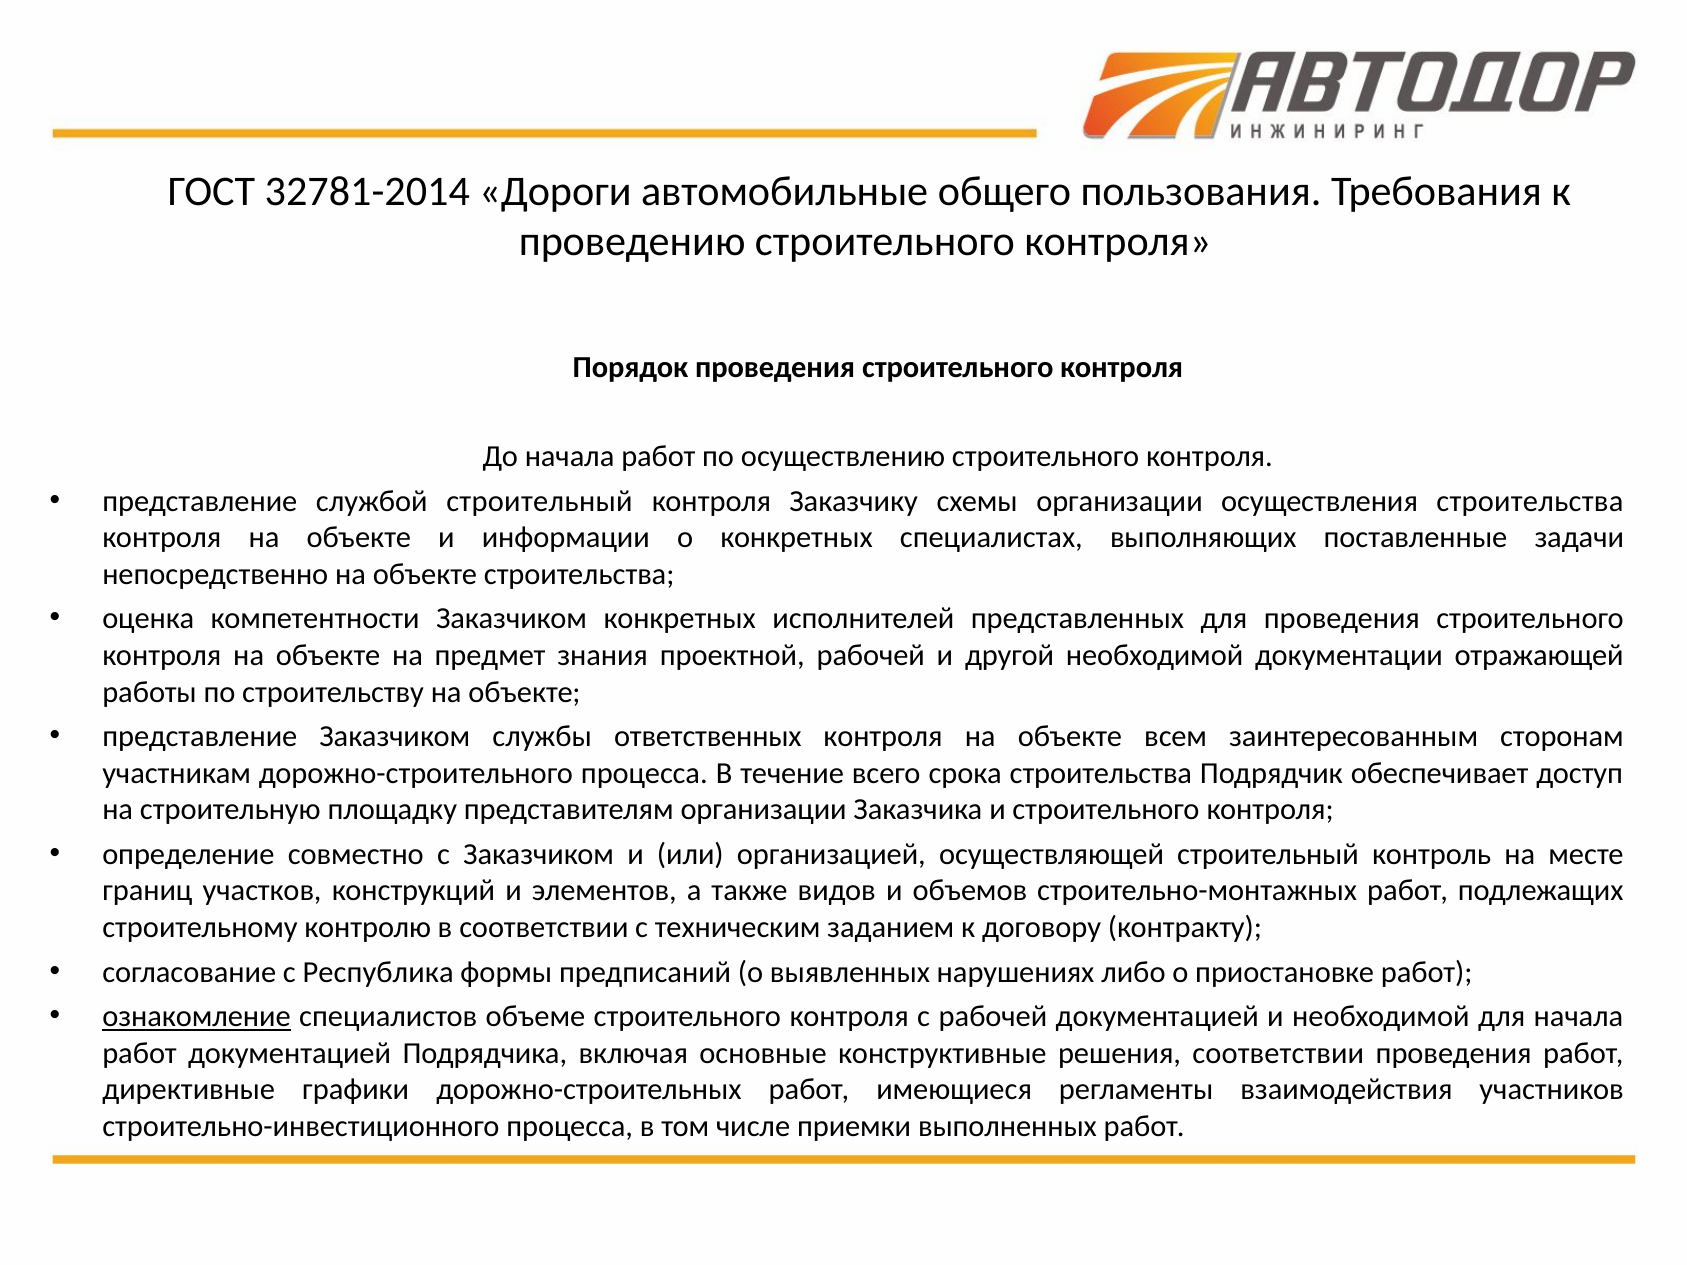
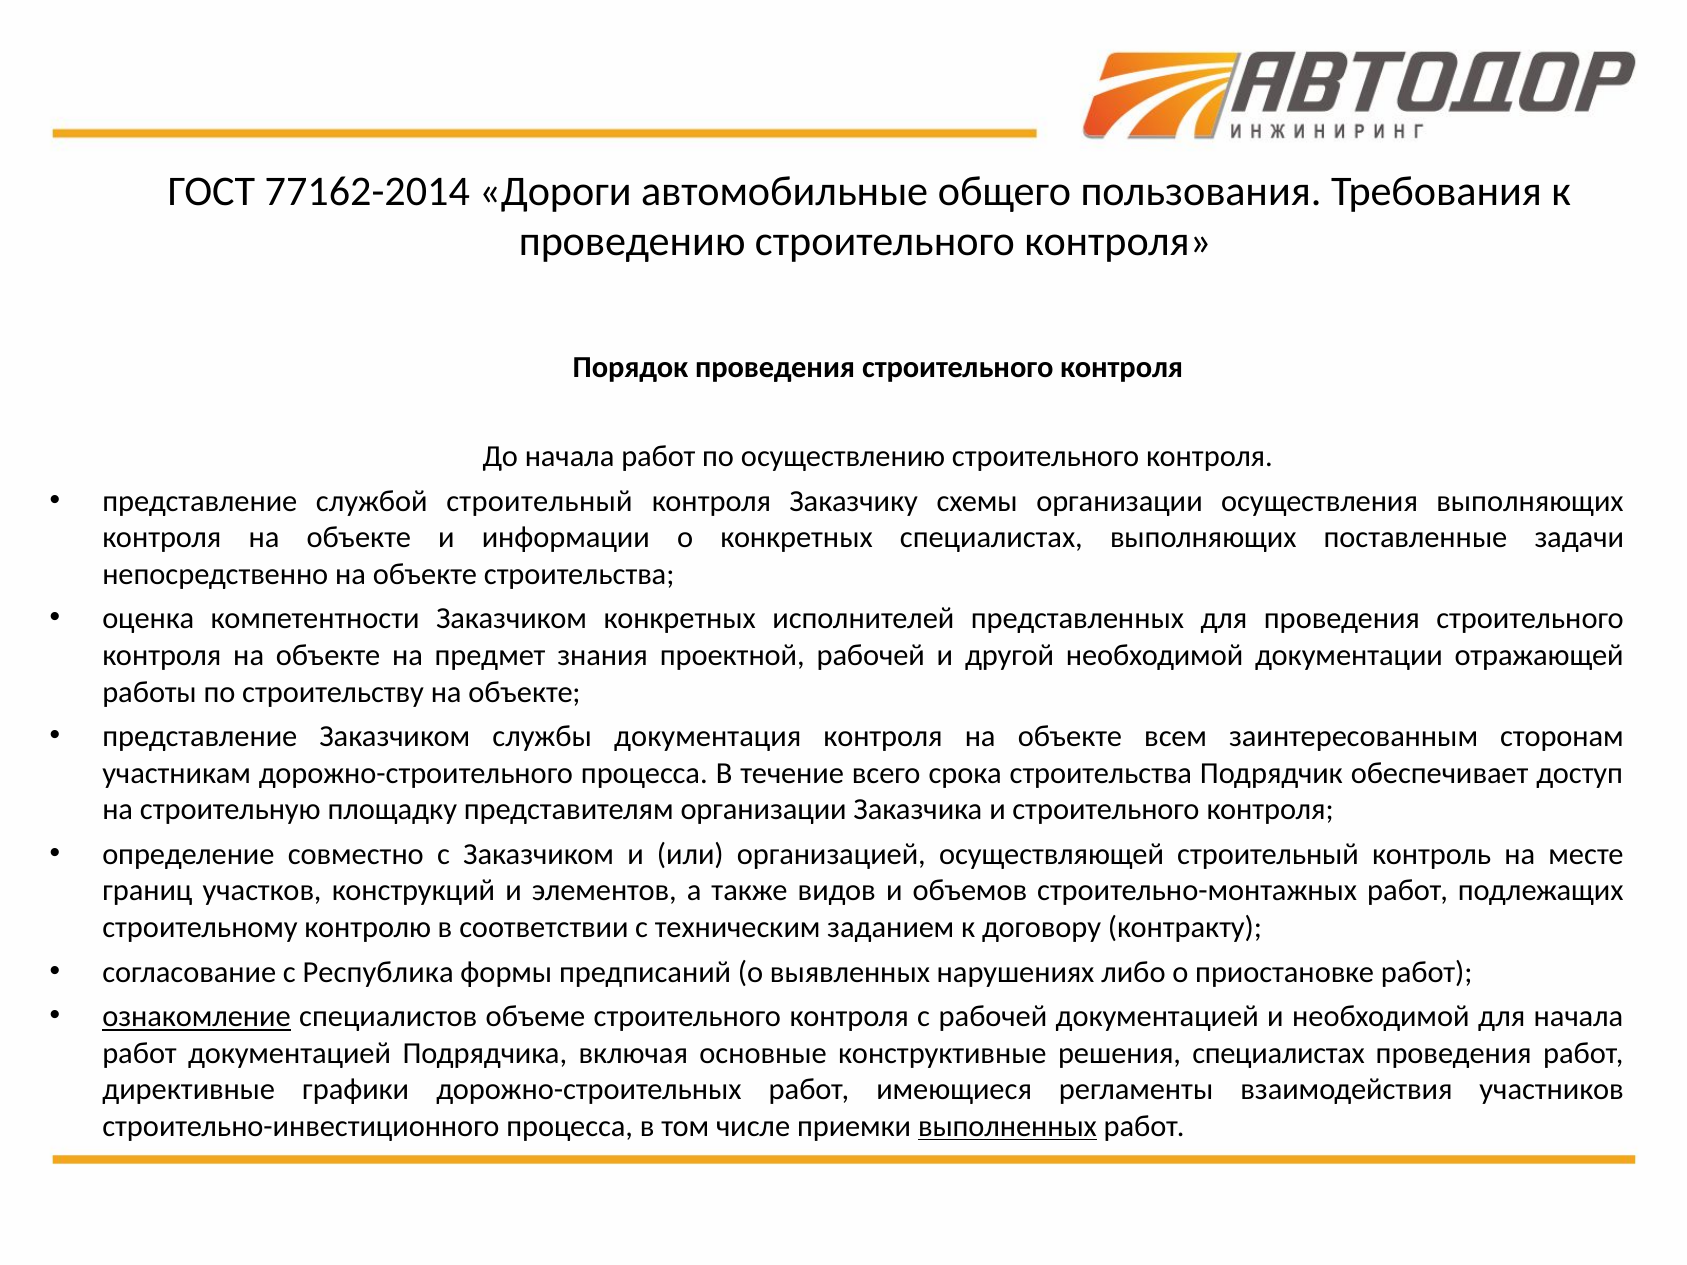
32781-2014: 32781-2014 -> 77162-2014 (367, 191)
осуществления строительства: строительства -> выполняющих (1530, 501)
ответственных: ответственных -> документация (708, 737)
решения соответствии: соответствии -> специалистах (1279, 1053)
выполненных underline: none -> present (1007, 1127)
